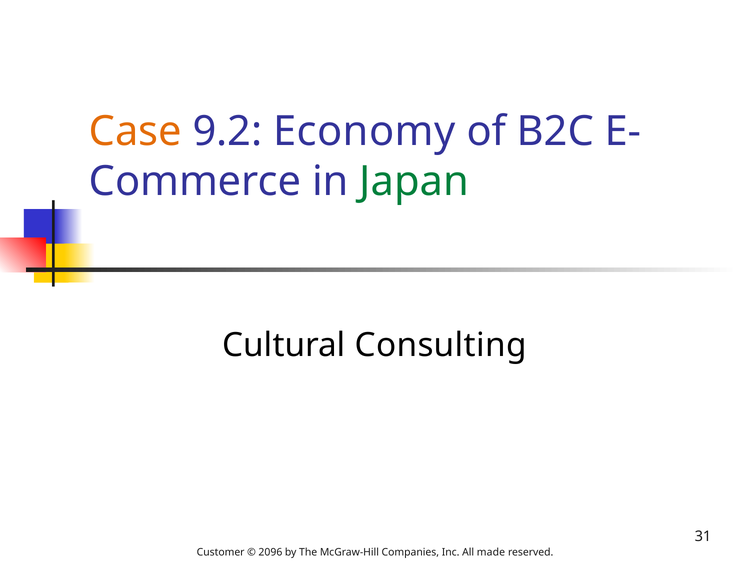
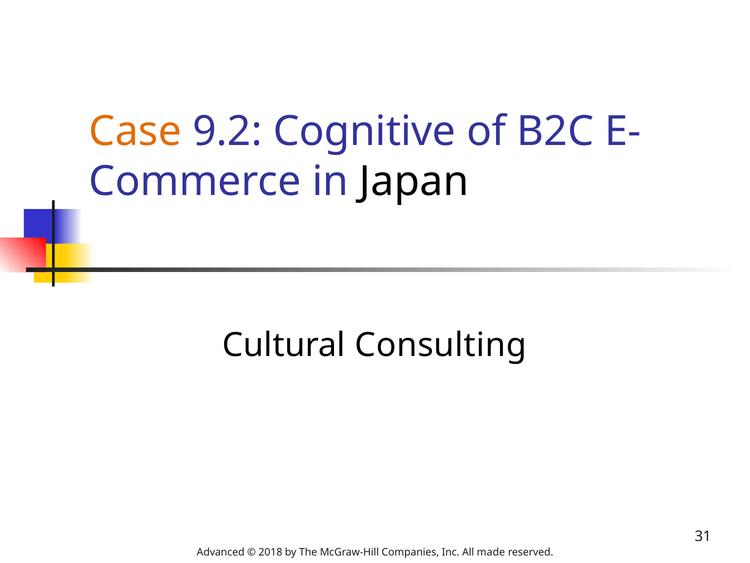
Economy: Economy -> Cognitive (365, 132)
Japan colour: green -> black (414, 182)
Customer: Customer -> Advanced (221, 552)
2096: 2096 -> 2018 (270, 552)
